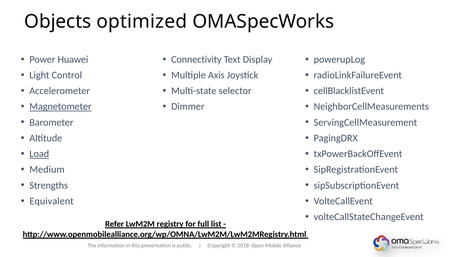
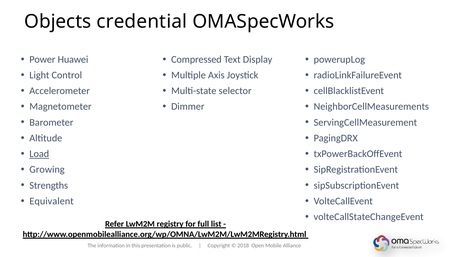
optimized: optimized -> credential (142, 22)
Connectivity: Connectivity -> Compressed (196, 59)
Magnetometer underline: present -> none (60, 106)
Medium: Medium -> Growing (47, 169)
